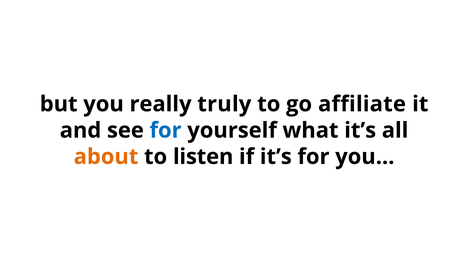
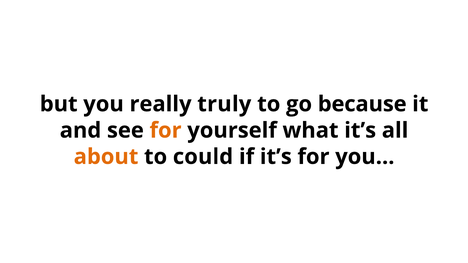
affiliate: affiliate -> because (362, 104)
for colour: blue -> orange (166, 131)
listen: listen -> could (203, 157)
